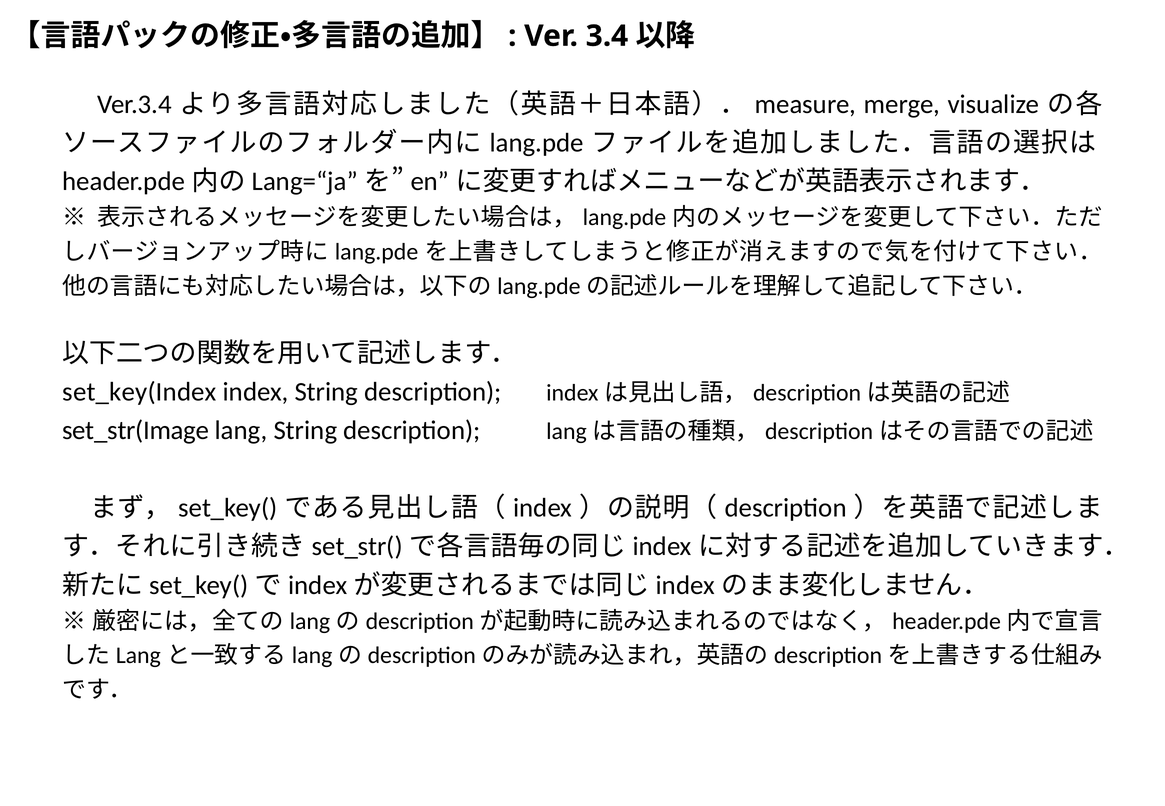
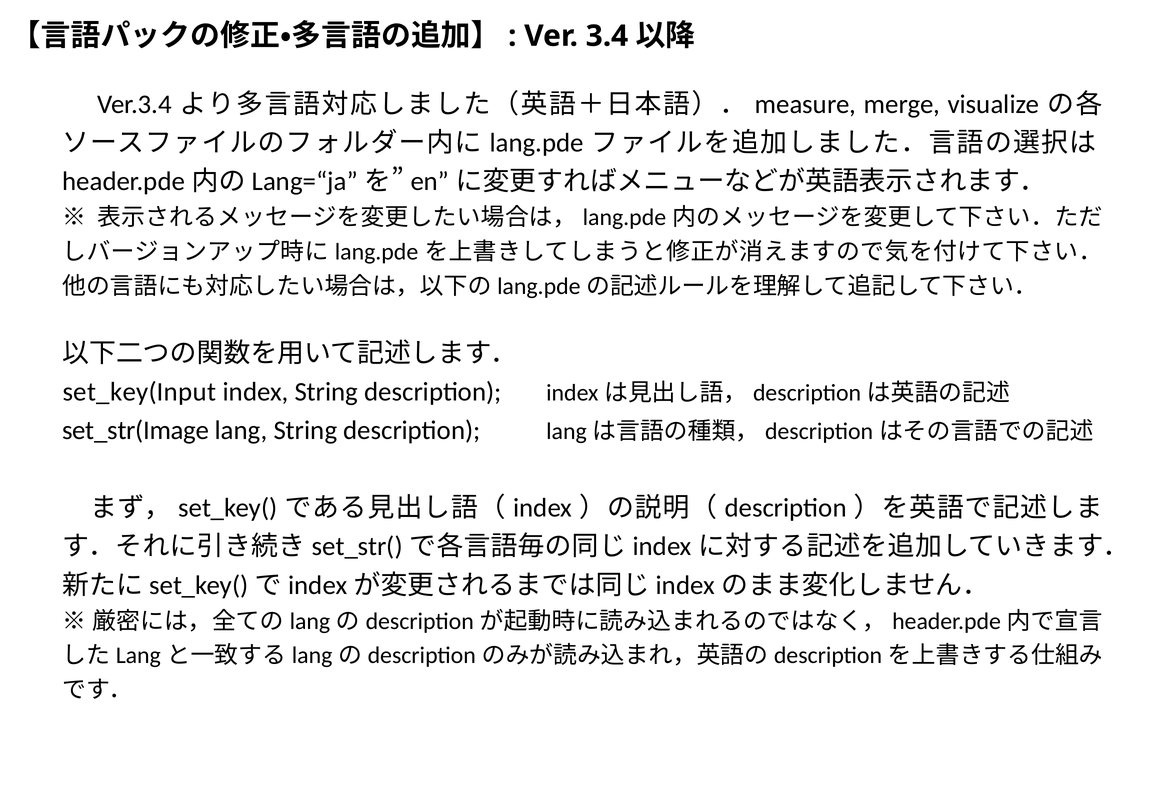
set_key(Index: set_key(Index -> set_key(Input (139, 392)
